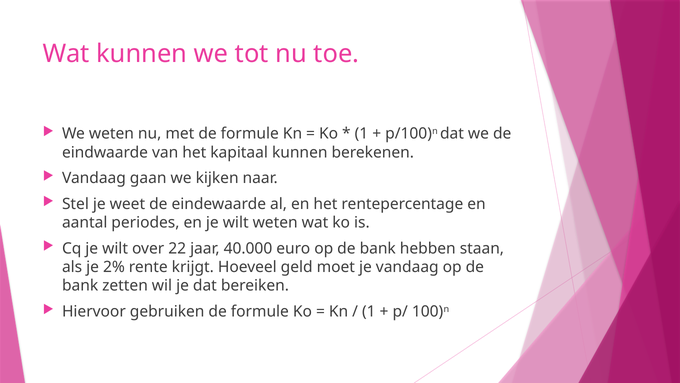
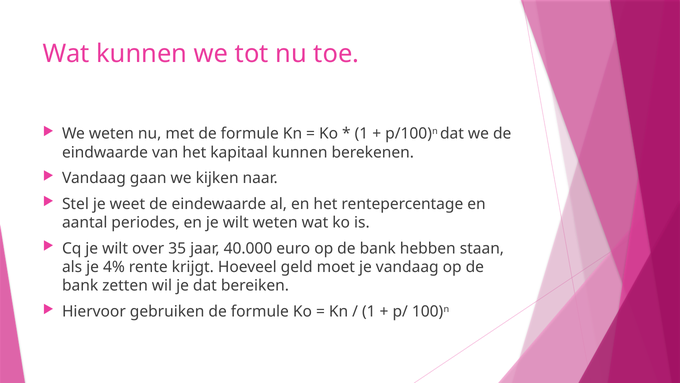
22: 22 -> 35 (177, 248)
2%: 2% -> 4% (114, 267)
